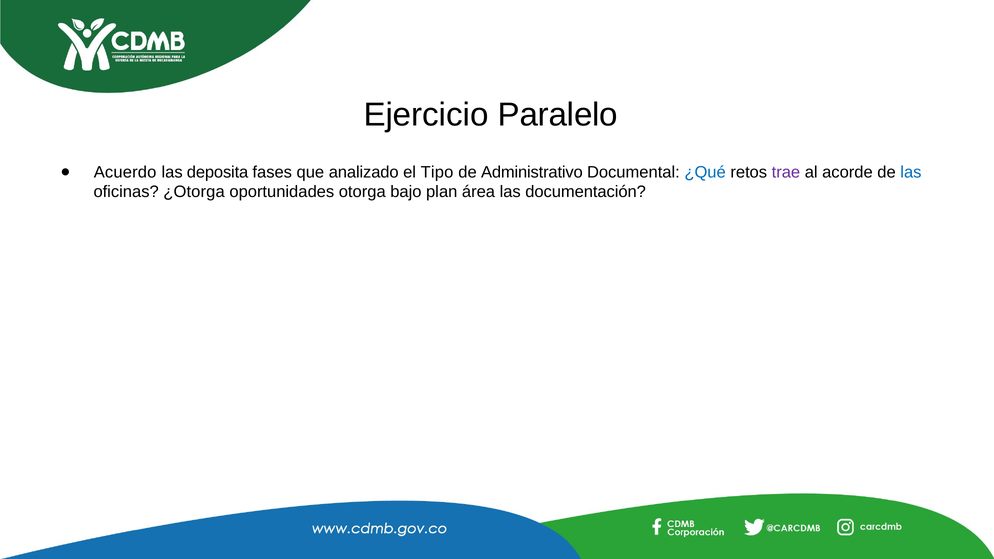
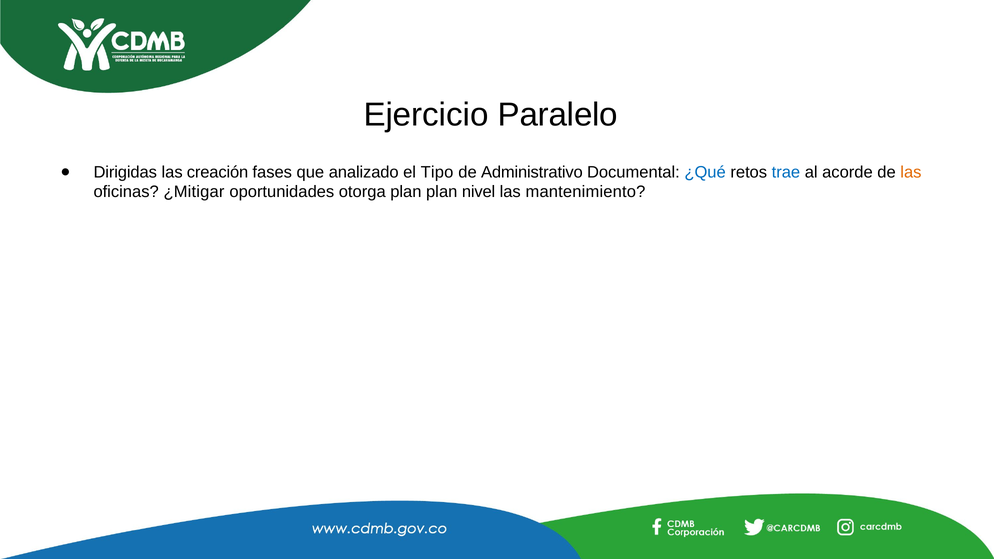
Acuerdo: Acuerdo -> Dirigidas (125, 172)
deposita: deposita -> creación (218, 172)
trae colour: purple -> blue (786, 172)
las colour: blue -> orange (911, 172)
¿Otorga: ¿Otorga -> ¿Mitigar (194, 192)
otorga bajo: bajo -> plan (406, 192)
área: área -> nivel (479, 192)
documentación: documentación -> mantenimiento (585, 192)
